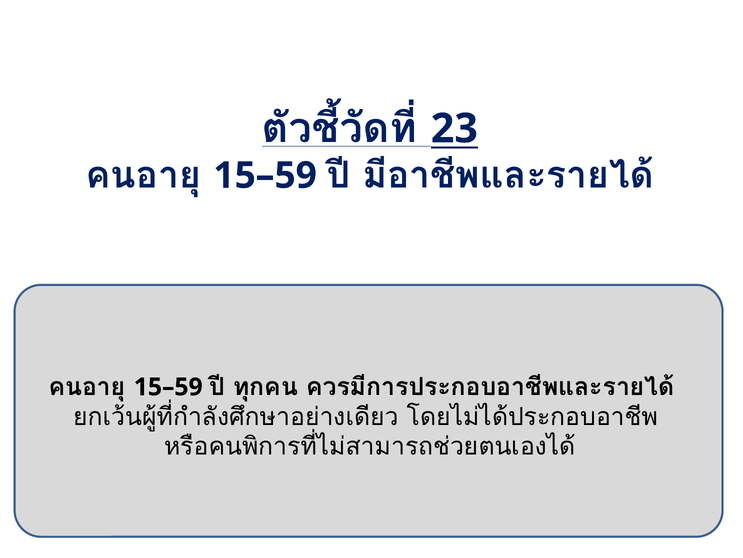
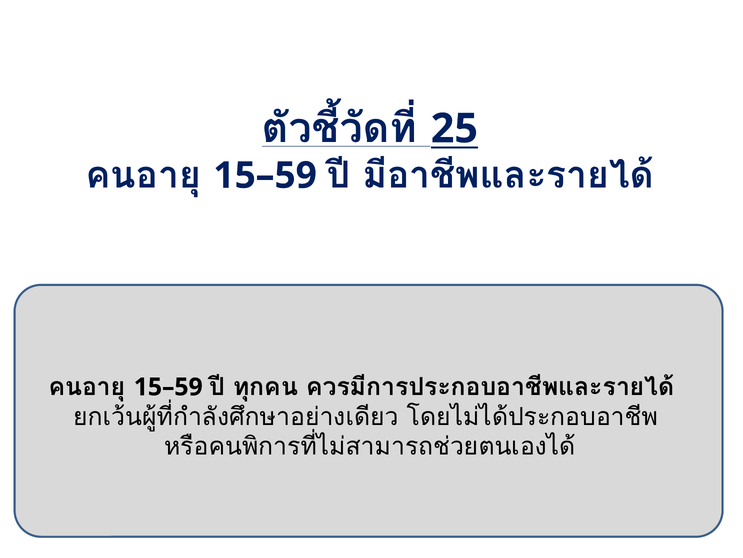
23: 23 -> 25 (454, 129)
